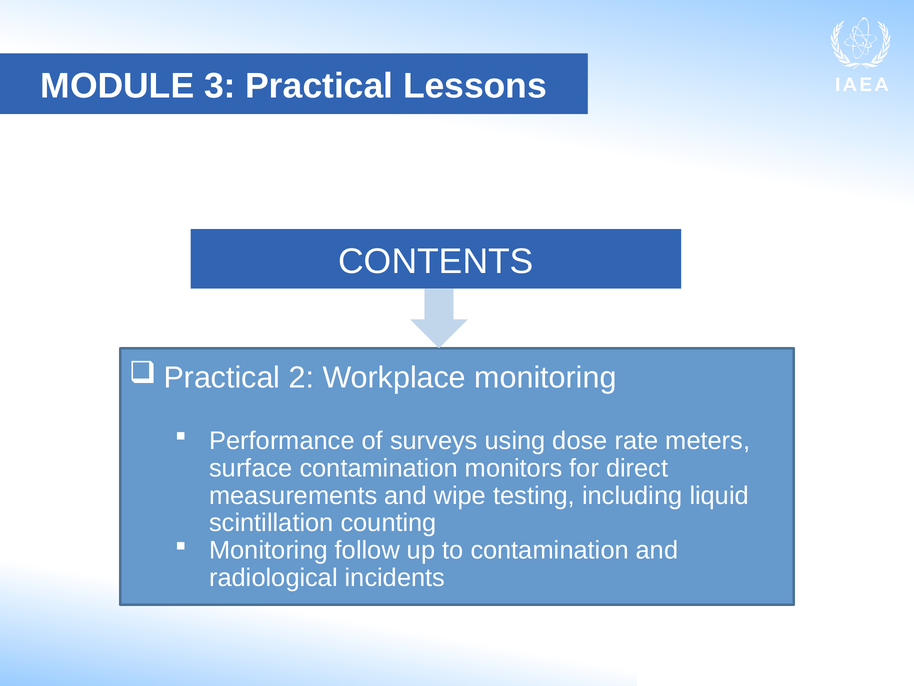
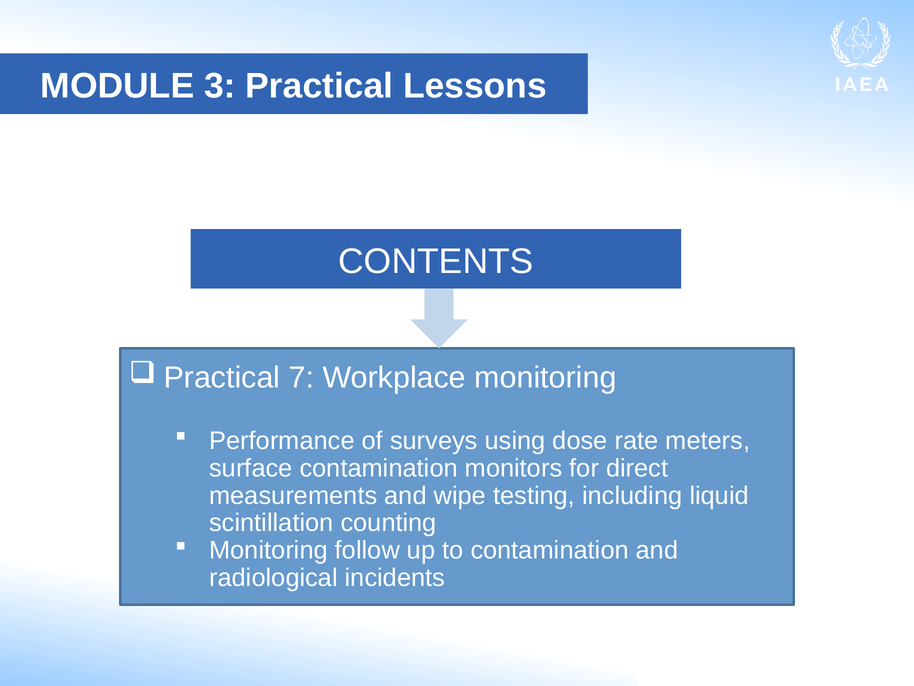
2: 2 -> 7 (301, 377)
